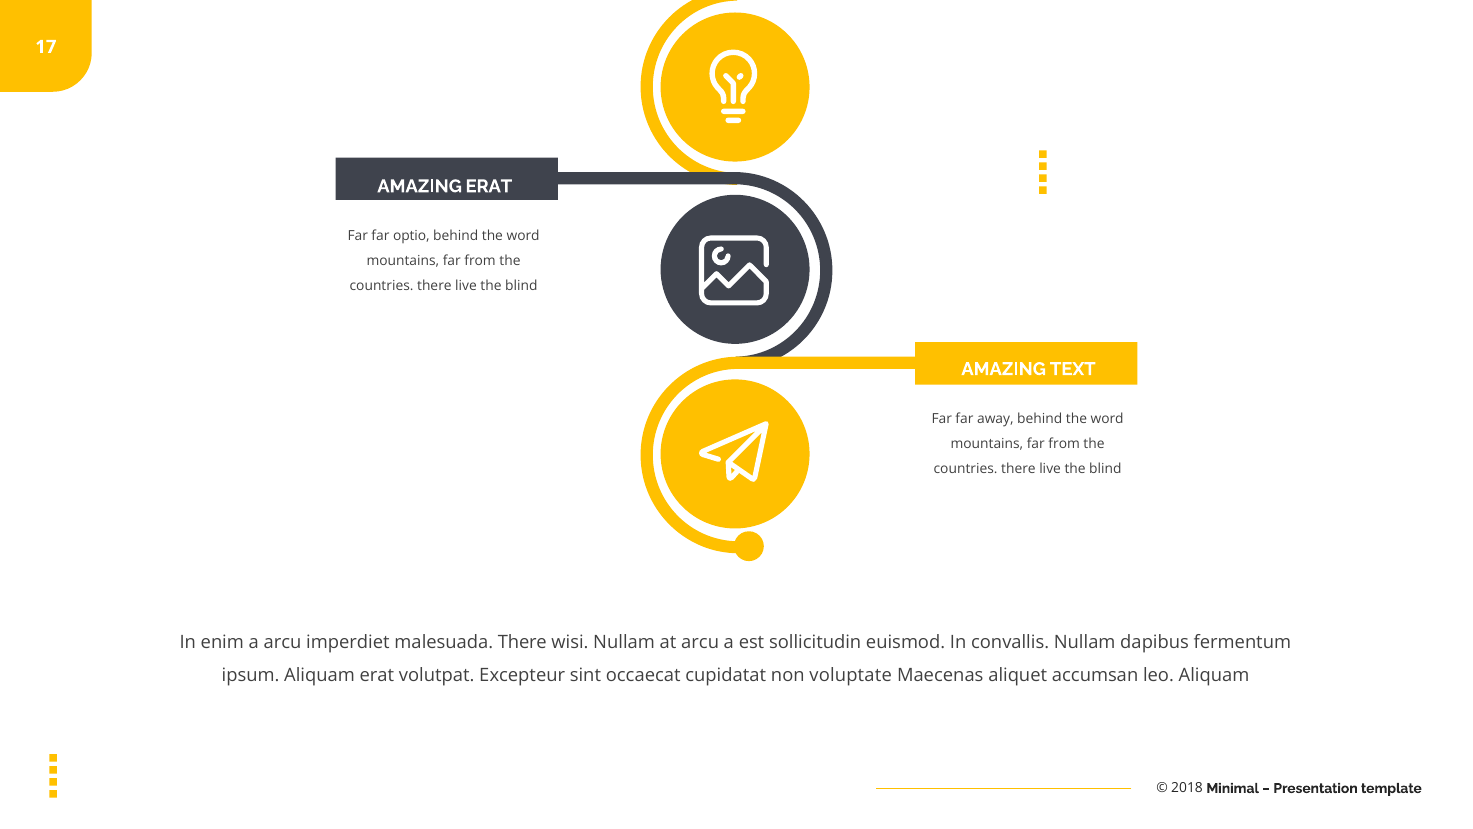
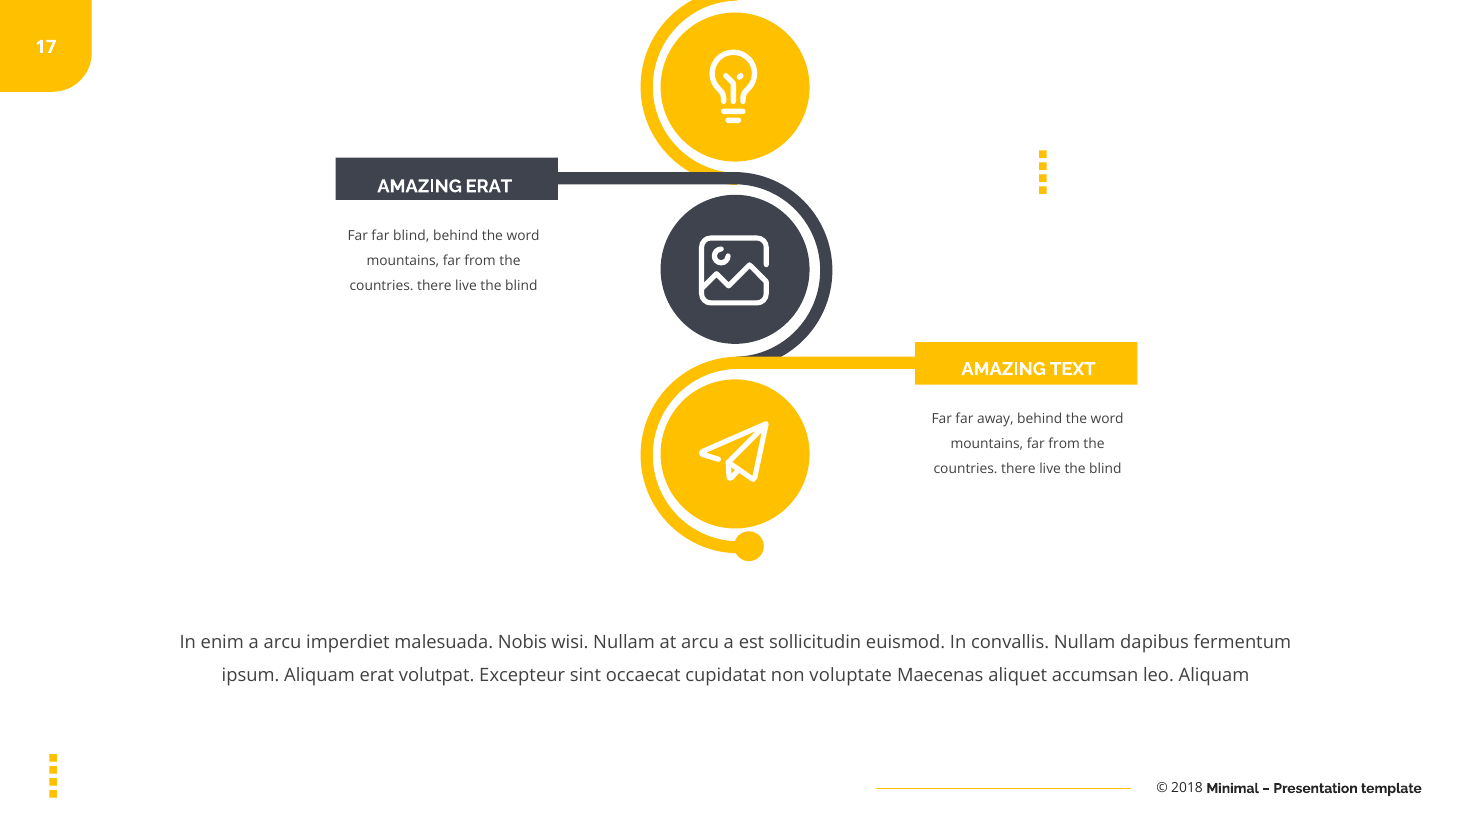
far optio: optio -> blind (411, 236)
malesuada There: There -> Nobis (522, 642)
